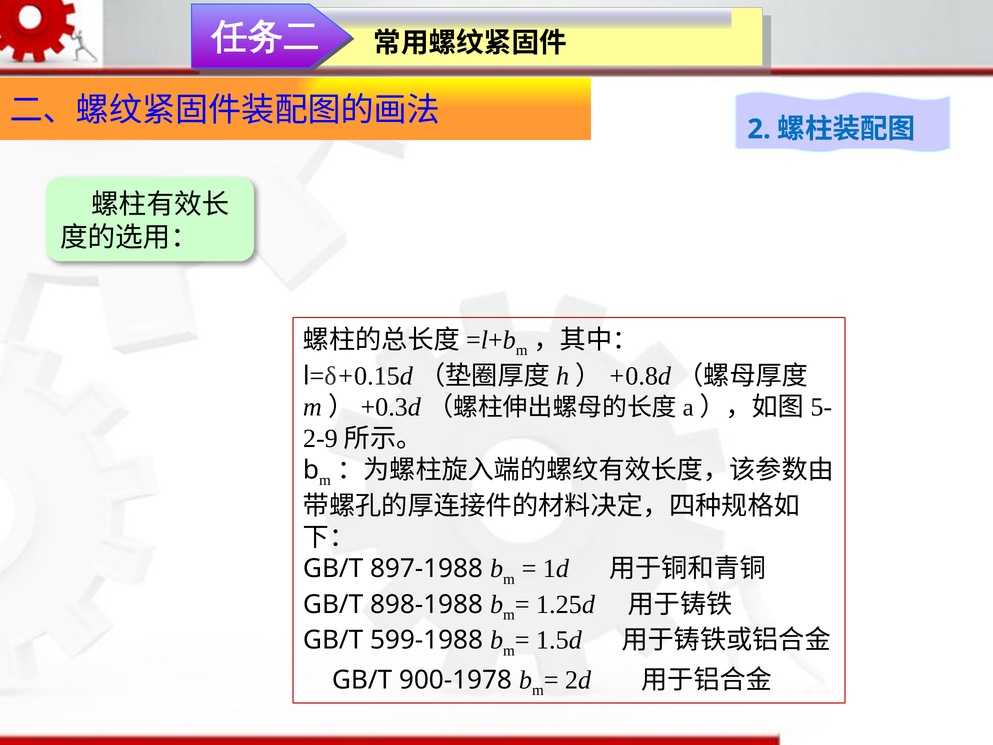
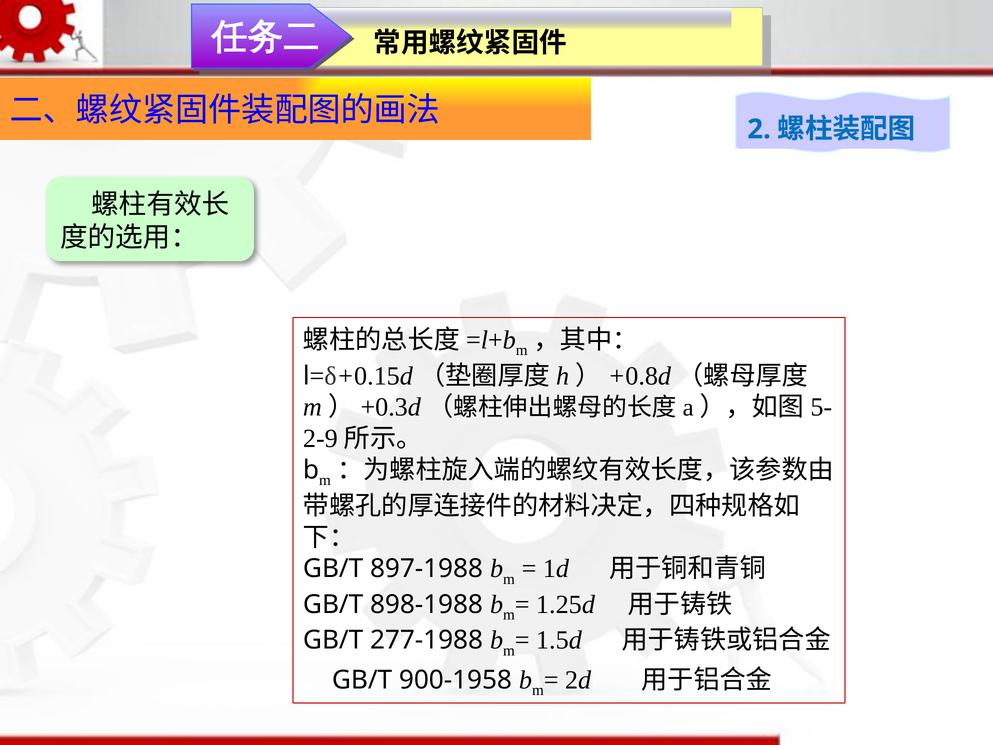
599-1988: 599-1988 -> 277-1988 (427, 640)
900-1978: 900-1978 -> 900-1958 (455, 680)
